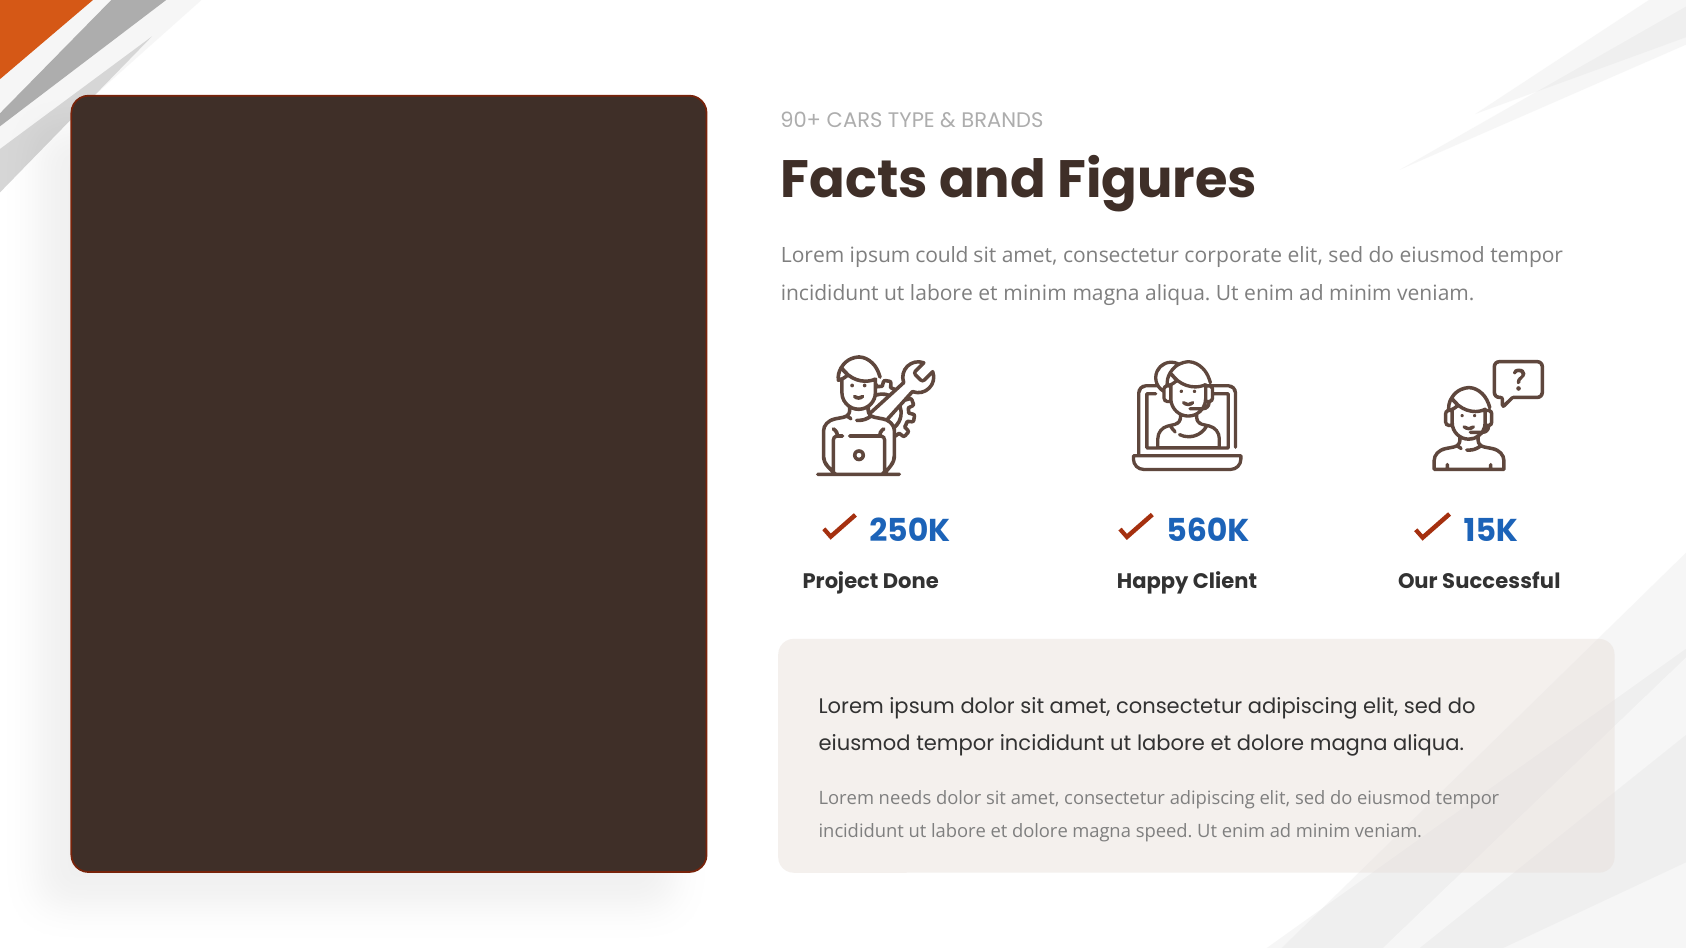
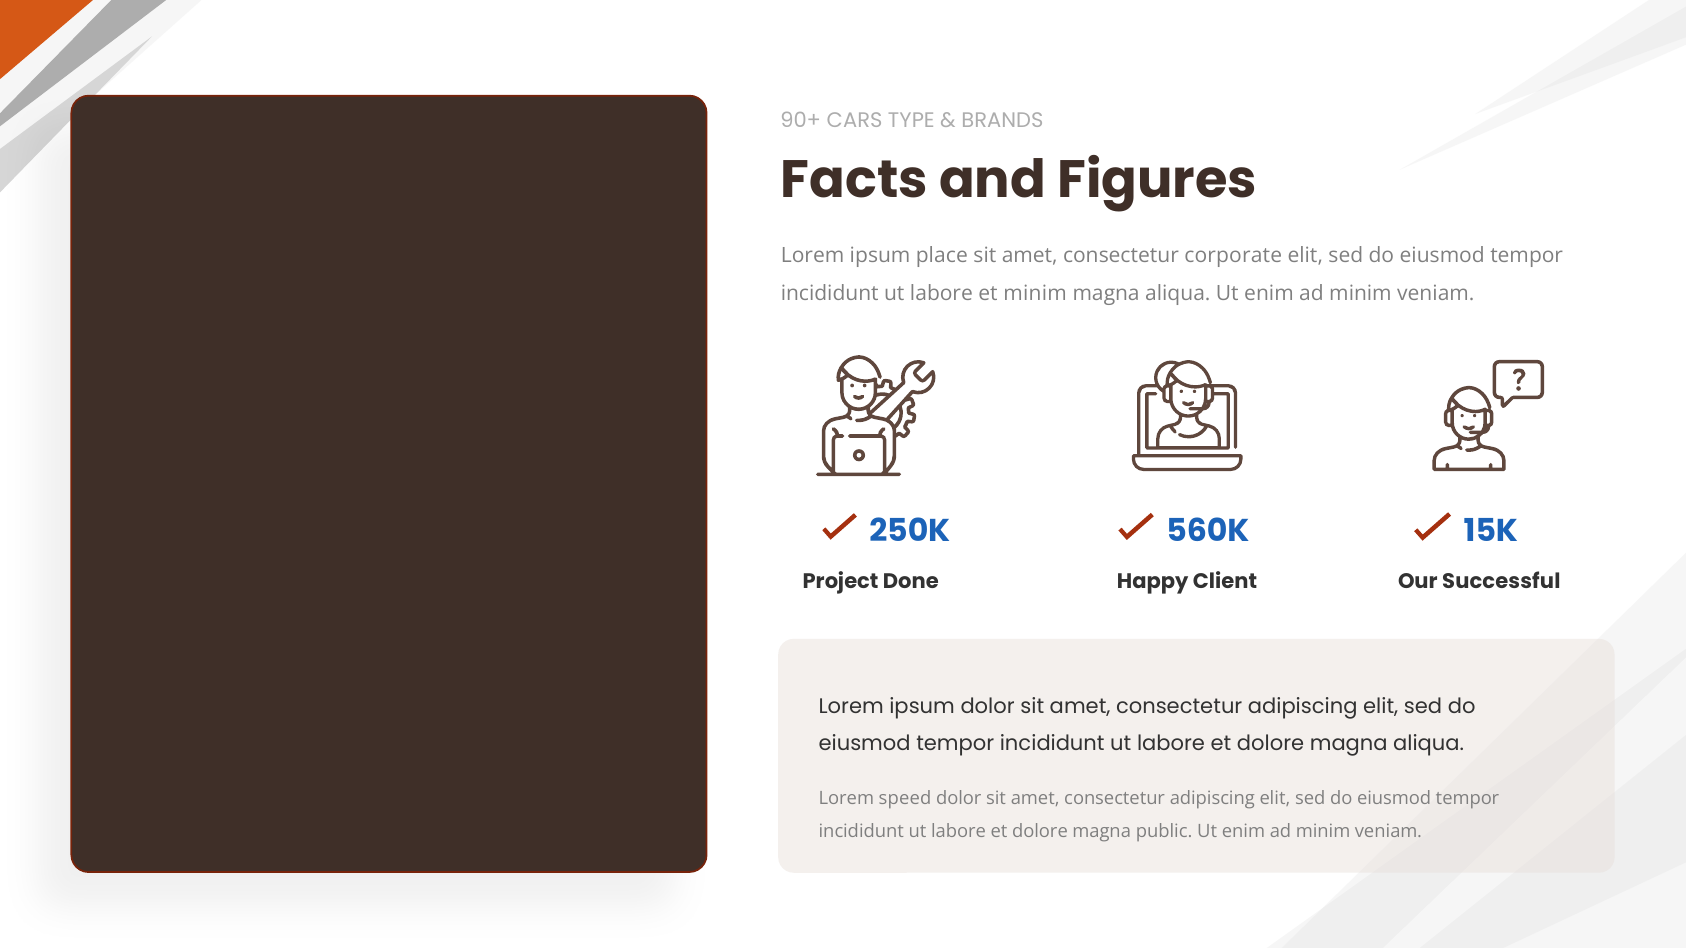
could: could -> place (942, 256)
needs: needs -> speed (905, 798)
speed: speed -> public (1164, 832)
